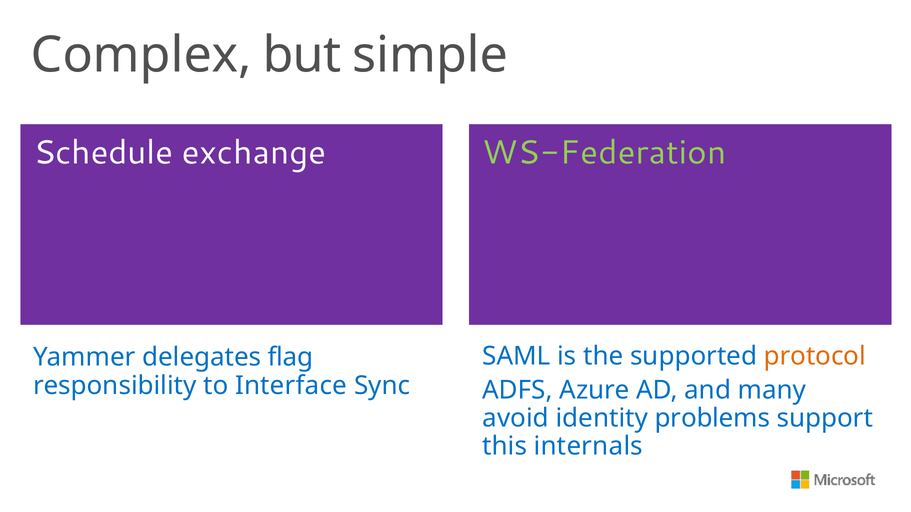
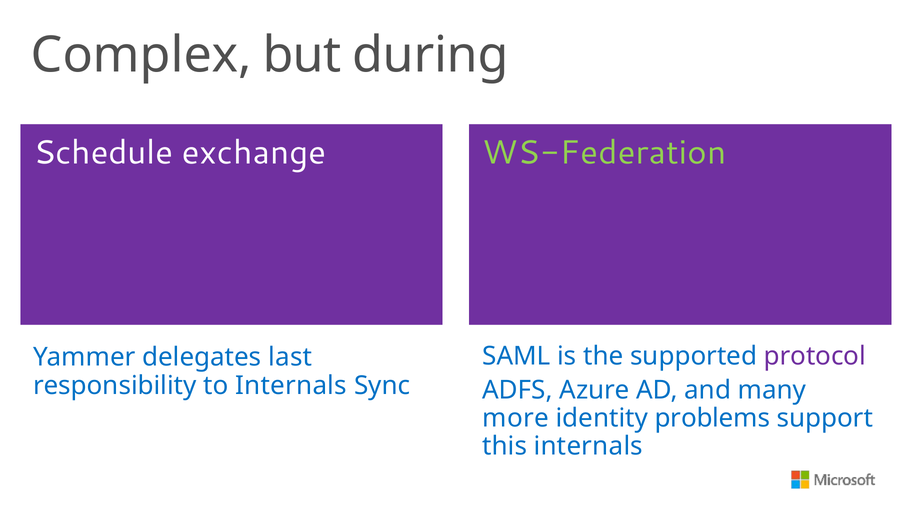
simple: simple -> during (430, 55)
protocol colour: orange -> purple (815, 357)
flag: flag -> last (290, 358)
to Interface: Interface -> Internals (291, 386)
avoid: avoid -> more (516, 418)
